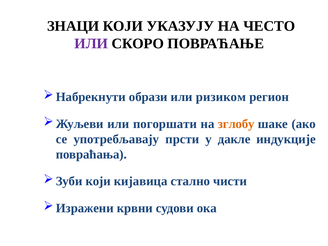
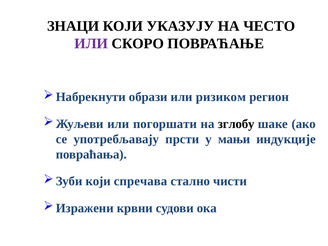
зглобу colour: orange -> black (236, 124)
дакле: дакле -> мањи (234, 139)
кијавица: кијавица -> спречава (141, 181)
